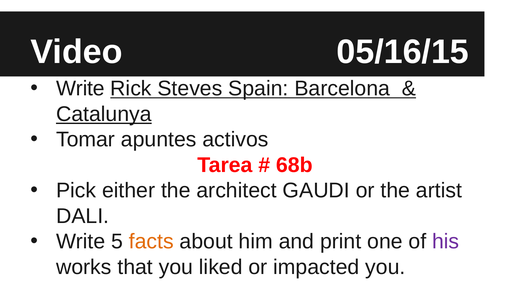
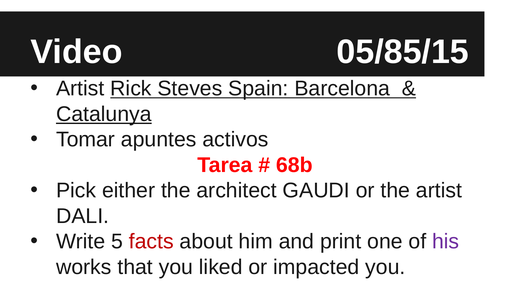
05/16/15: 05/16/15 -> 05/85/15 (403, 52)
Write: Write -> Artist (80, 89)
facts colour: orange -> red (151, 242)
